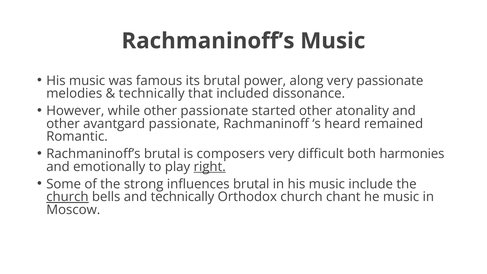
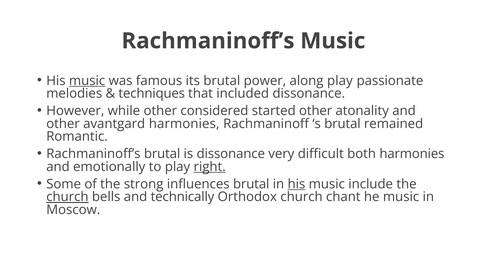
music underline: none -> present (87, 81)
along very: very -> play (340, 81)
technically: technically -> techniques (152, 93)
other passionate: passionate -> considered (214, 111)
avantgard passionate: passionate -> harmonies (184, 124)
s heard: heard -> brutal (342, 124)
is composers: composers -> dissonance (231, 154)
his underline: none -> present (296, 184)
